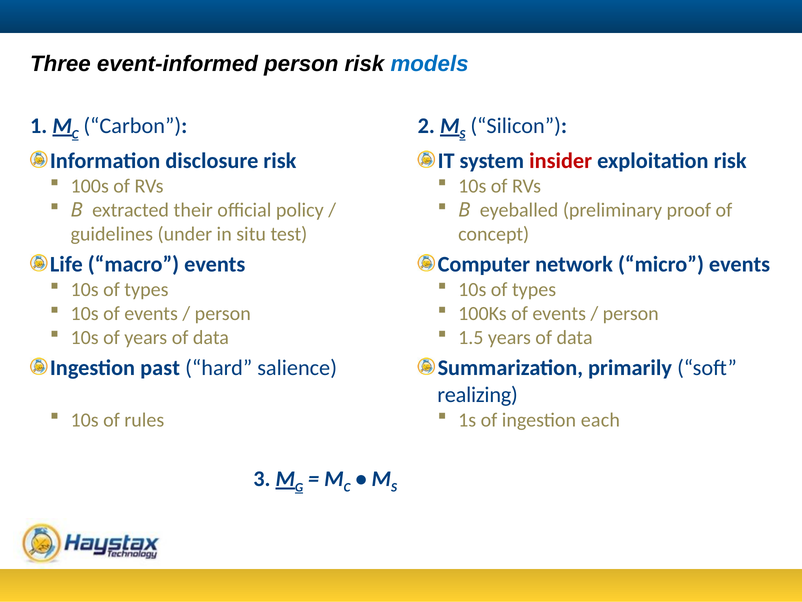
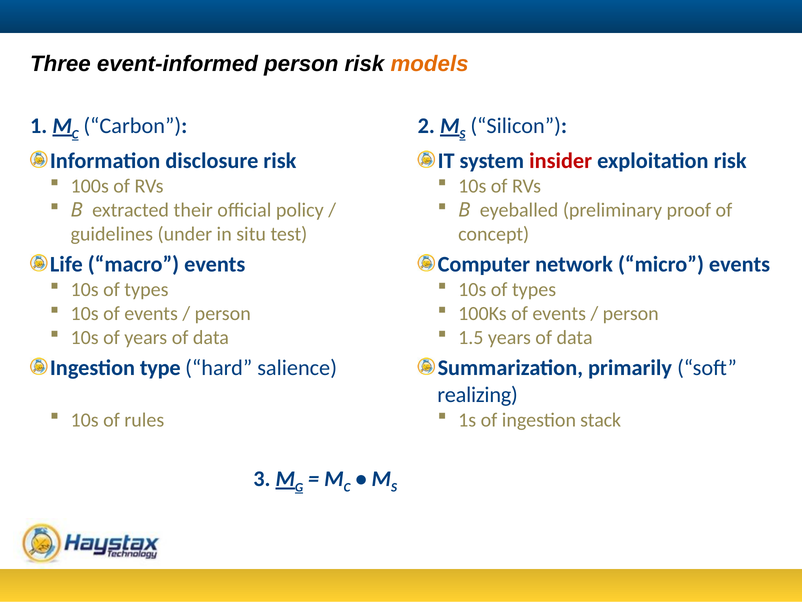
models colour: blue -> orange (430, 64)
past: past -> type (160, 368)
each: each -> stack (601, 420)
